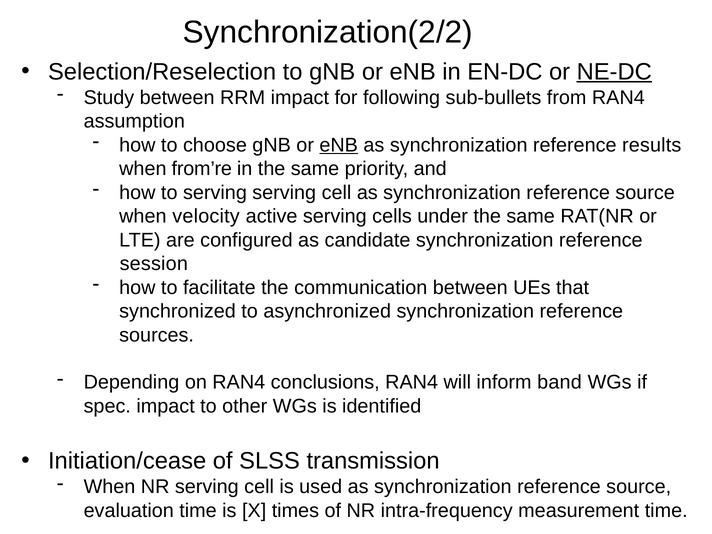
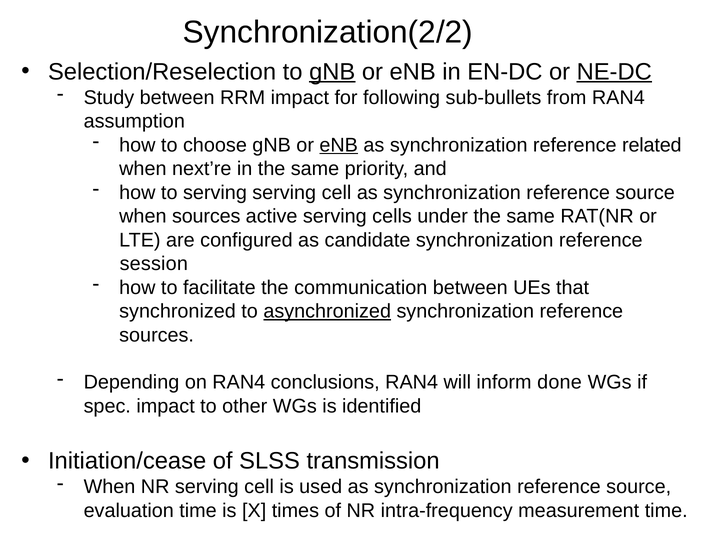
gNB underline: none -> present (332, 72)
results: results -> related (652, 145)
from’re: from’re -> next’re (202, 169)
when velocity: velocity -> sources (206, 216)
asynchronized underline: none -> present (327, 311)
band: band -> done (560, 382)
